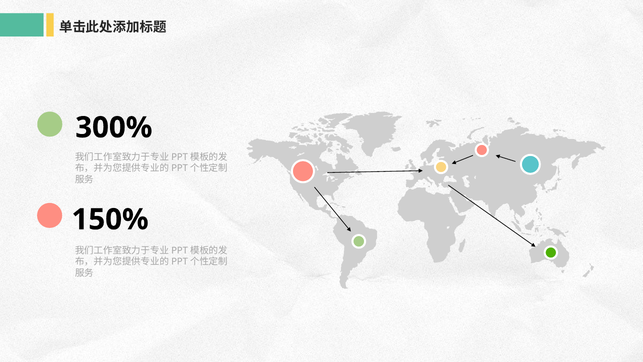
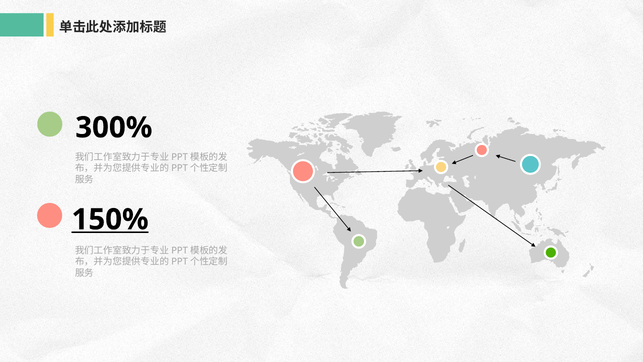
150% underline: none -> present (110, 219)
